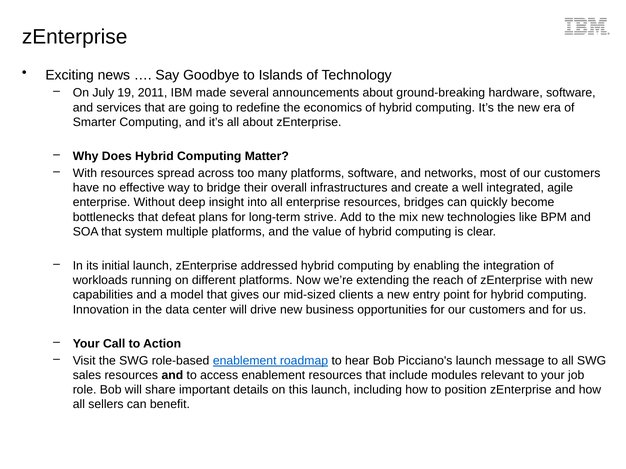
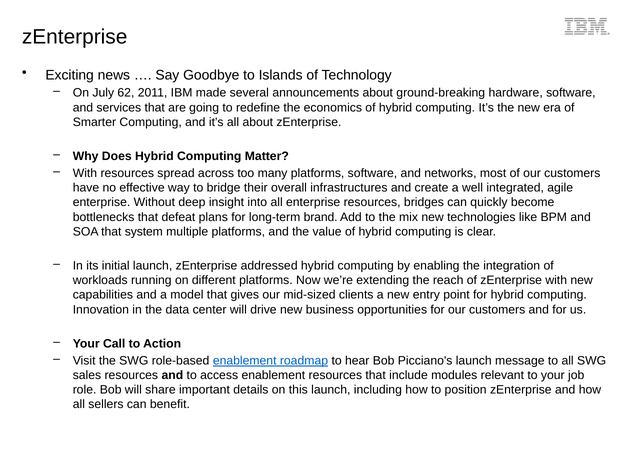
19: 19 -> 62 (126, 93)
strive: strive -> brand (321, 217)
